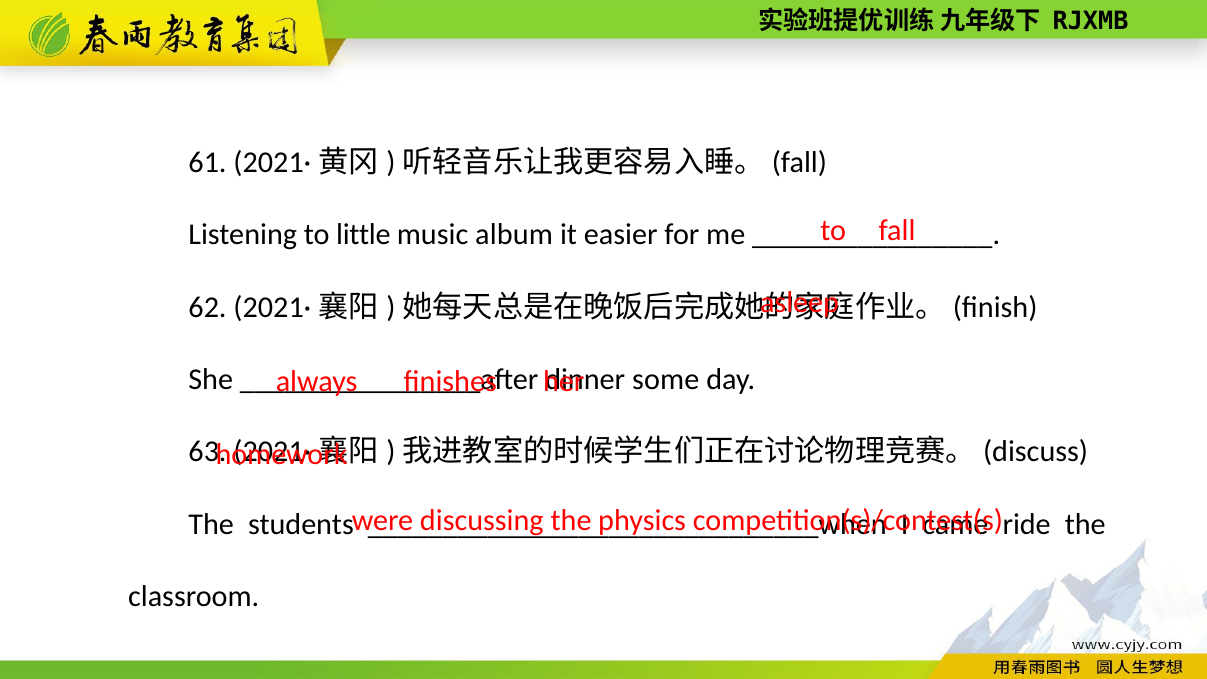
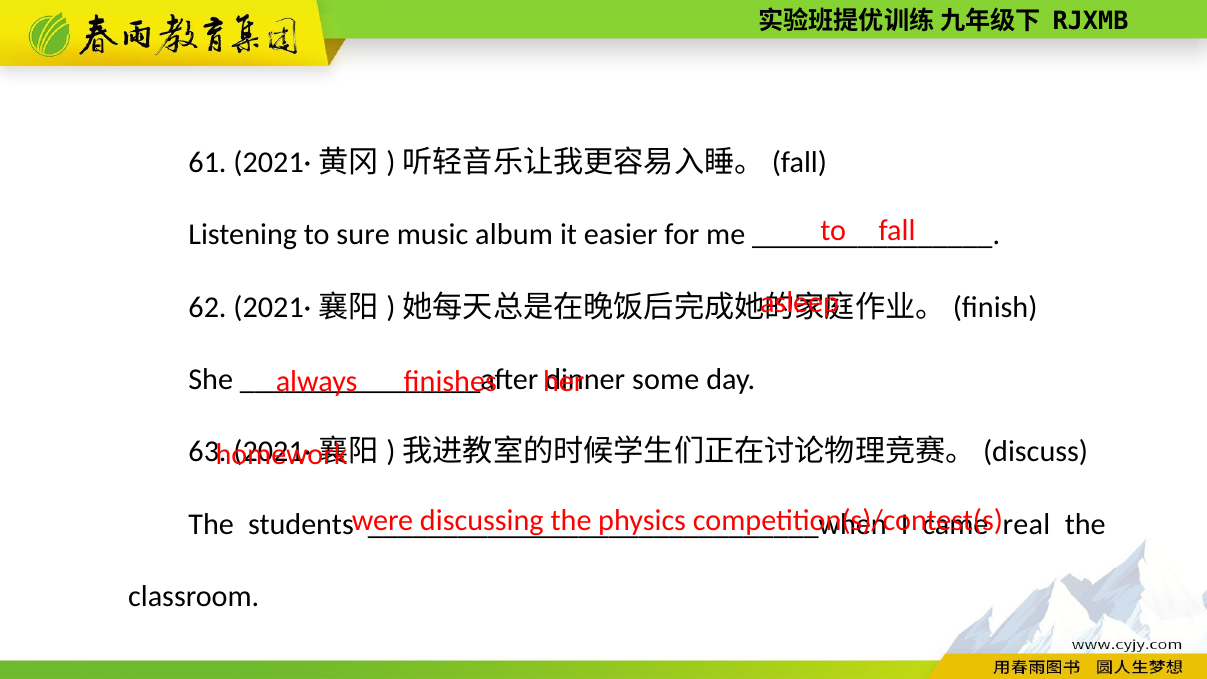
little: little -> sure (363, 235)
ride: ride -> real (1026, 524)
